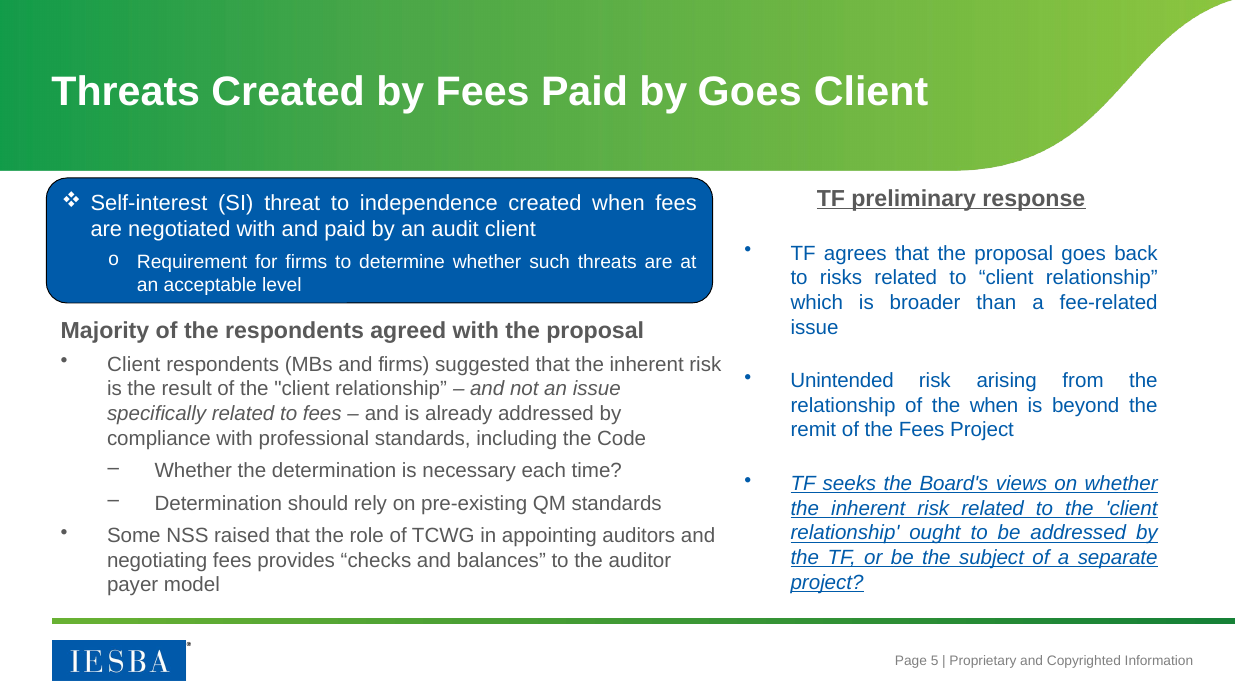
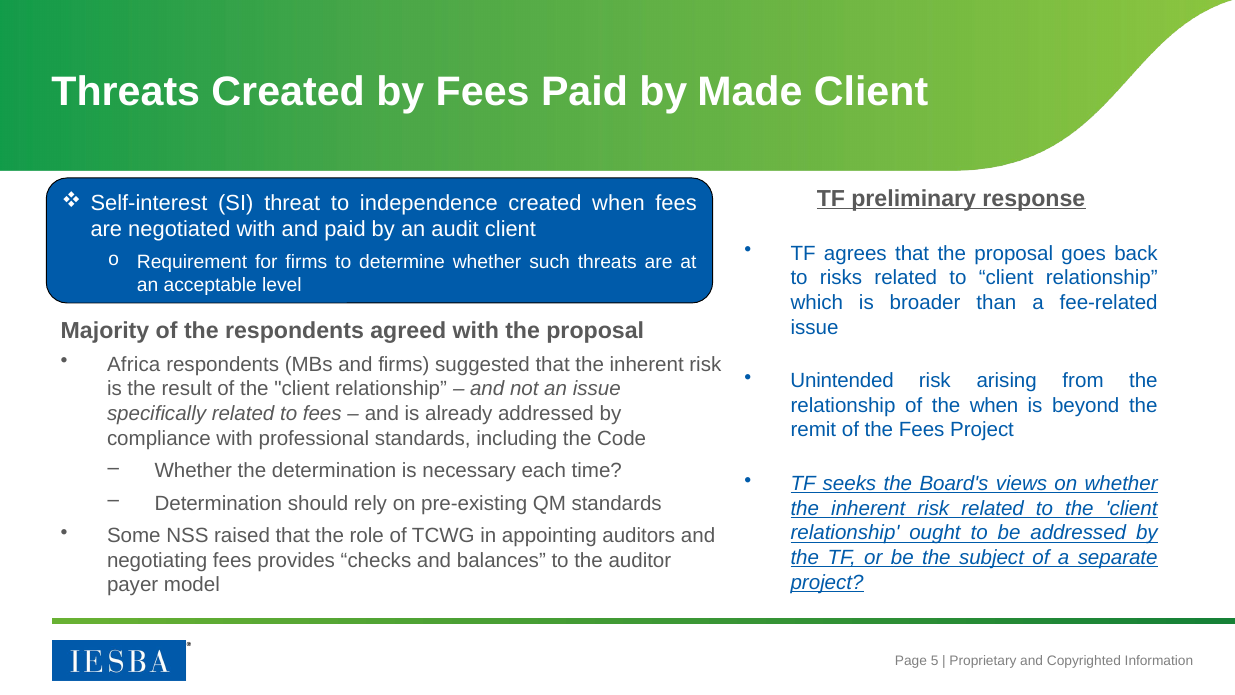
by Goes: Goes -> Made (750, 92)
Client: Client -> Africa (134, 364)
